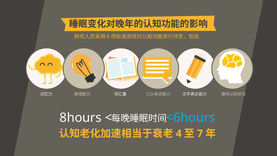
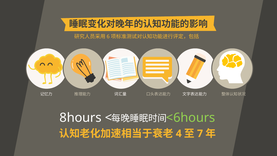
<6hours colour: light blue -> light green (191, 118)
